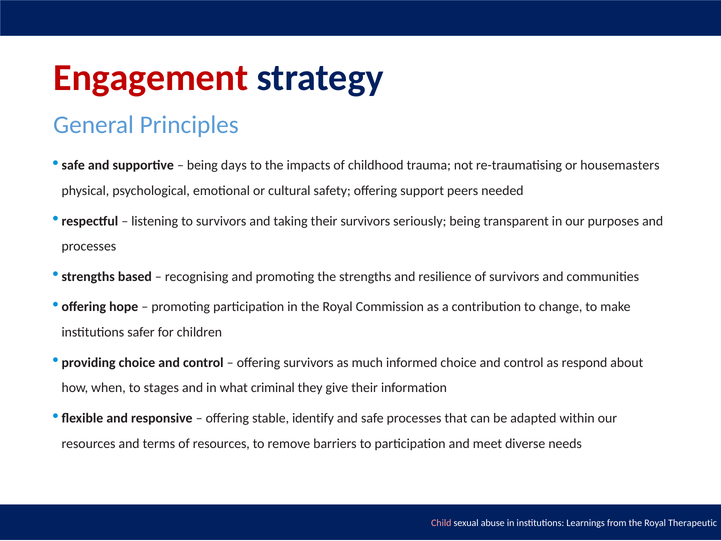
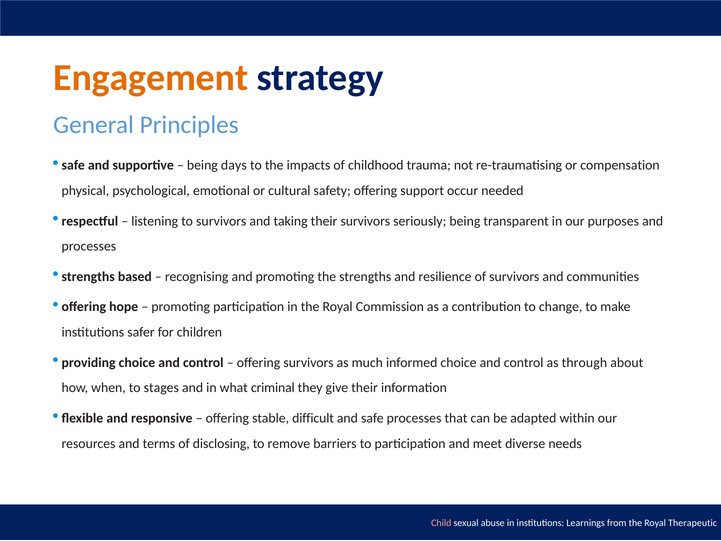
Engagement colour: red -> orange (151, 78)
housemasters: housemasters -> compensation (620, 165)
peers: peers -> occur (463, 191)
respond: respond -> through (584, 362)
identify: identify -> difficult (313, 418)
of resources: resources -> disclosing (221, 443)
